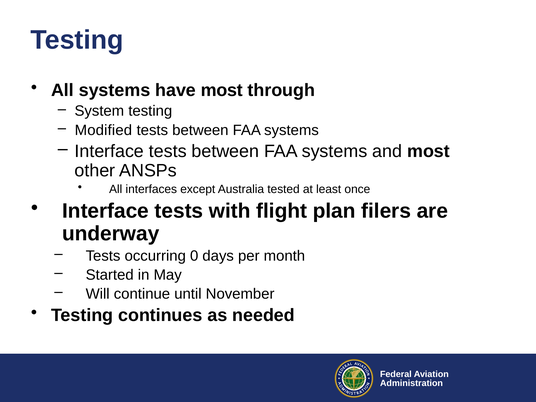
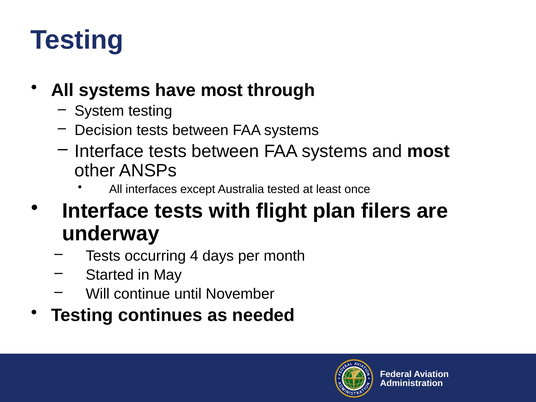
Modified: Modified -> Decision (103, 130)
0: 0 -> 4 (194, 256)
